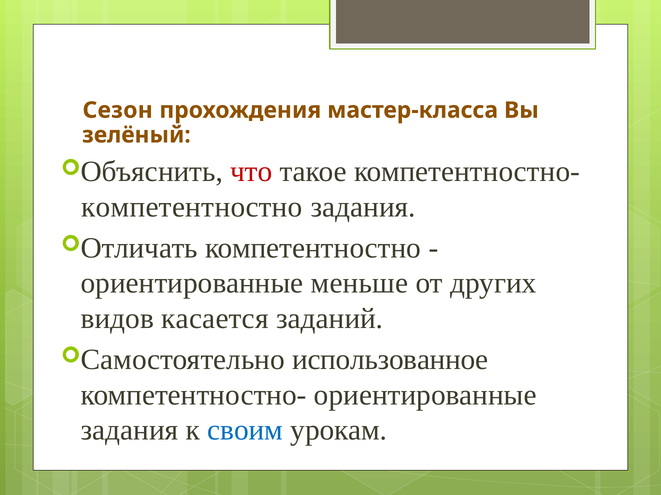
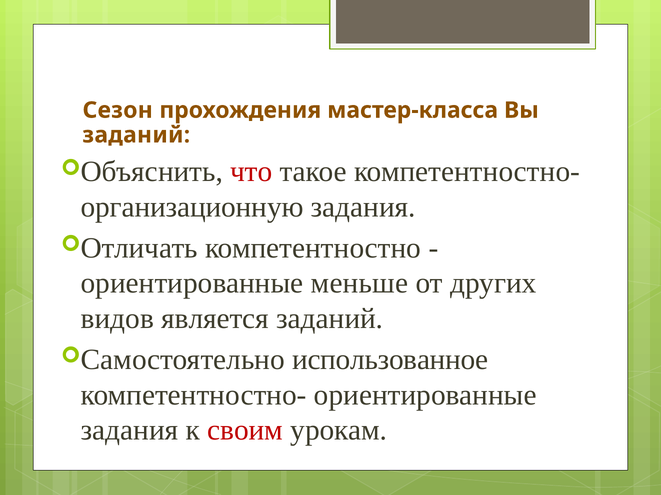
зелёный: зелёный -> заданий (136, 135)
компетентностно: компетентностно -> организационную (192, 207)
касается: касается -> является (215, 319)
своим colour: blue -> red (245, 431)
